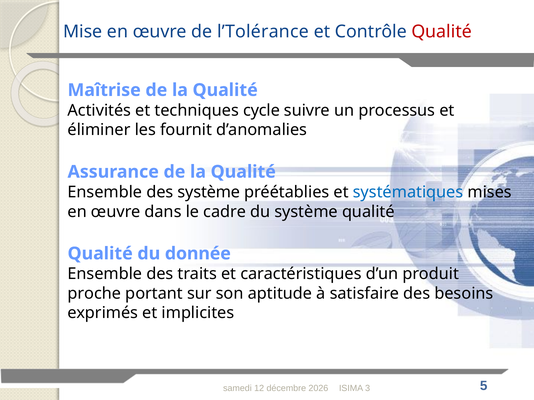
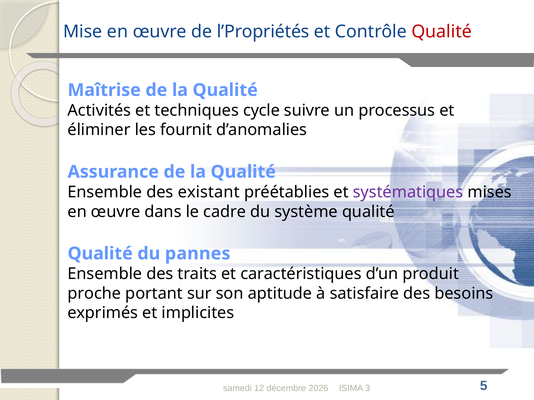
l’Tolérance: l’Tolérance -> l’Propriétés (263, 32)
des système: système -> existant (209, 192)
systématiques colour: blue -> purple (408, 192)
donnée: donnée -> pannes (198, 254)
